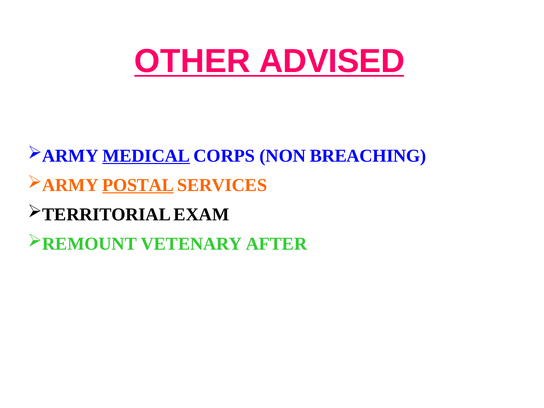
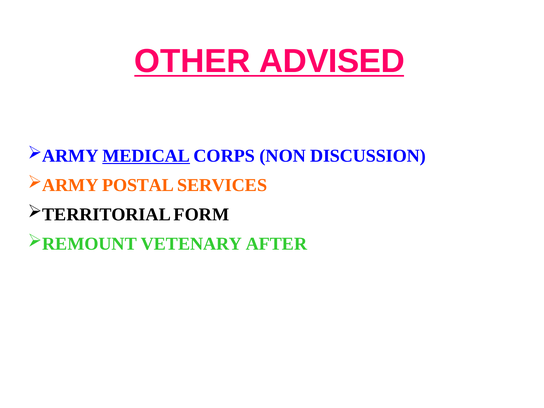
BREACHING: BREACHING -> DISCUSSION (368, 156)
POSTAL underline: present -> none (138, 185)
EXAM: EXAM -> FORM (201, 214)
